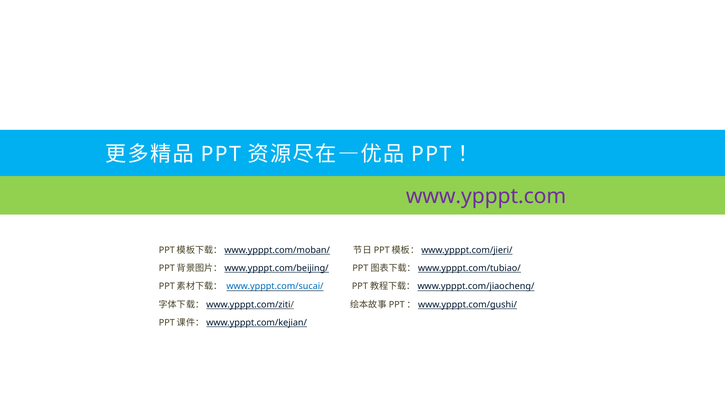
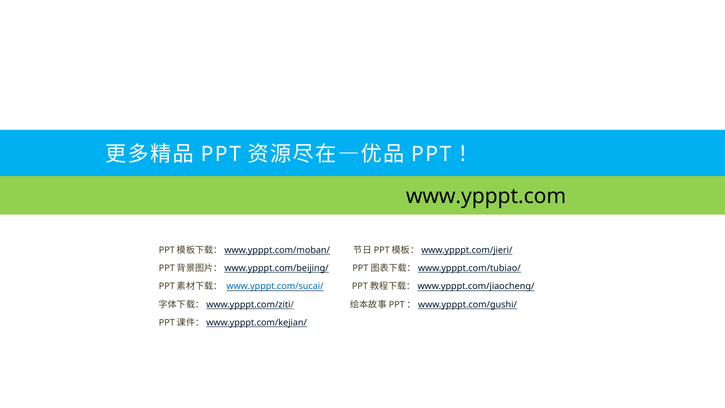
www.ypppt.com colour: purple -> black (486, 196)
